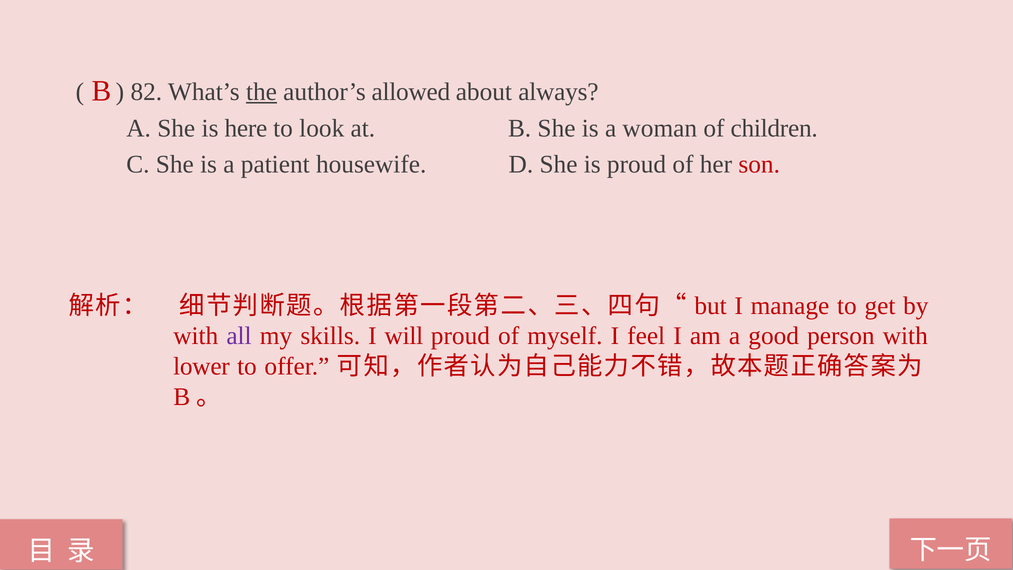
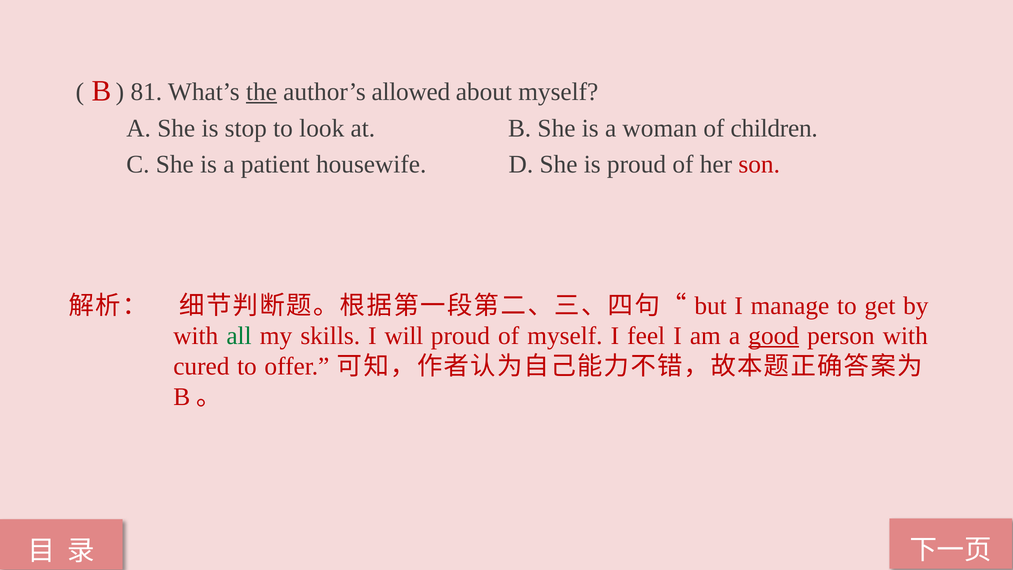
82: 82 -> 81 (146, 92)
about always: always -> myself (558, 92)
here: here -> stop (246, 128)
all colour: purple -> green (239, 336)
good underline: none -> present (774, 336)
lower: lower -> cured (201, 366)
